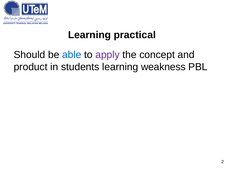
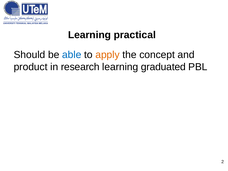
apply colour: purple -> orange (108, 55)
students: students -> research (80, 67)
weakness: weakness -> graduated (163, 67)
